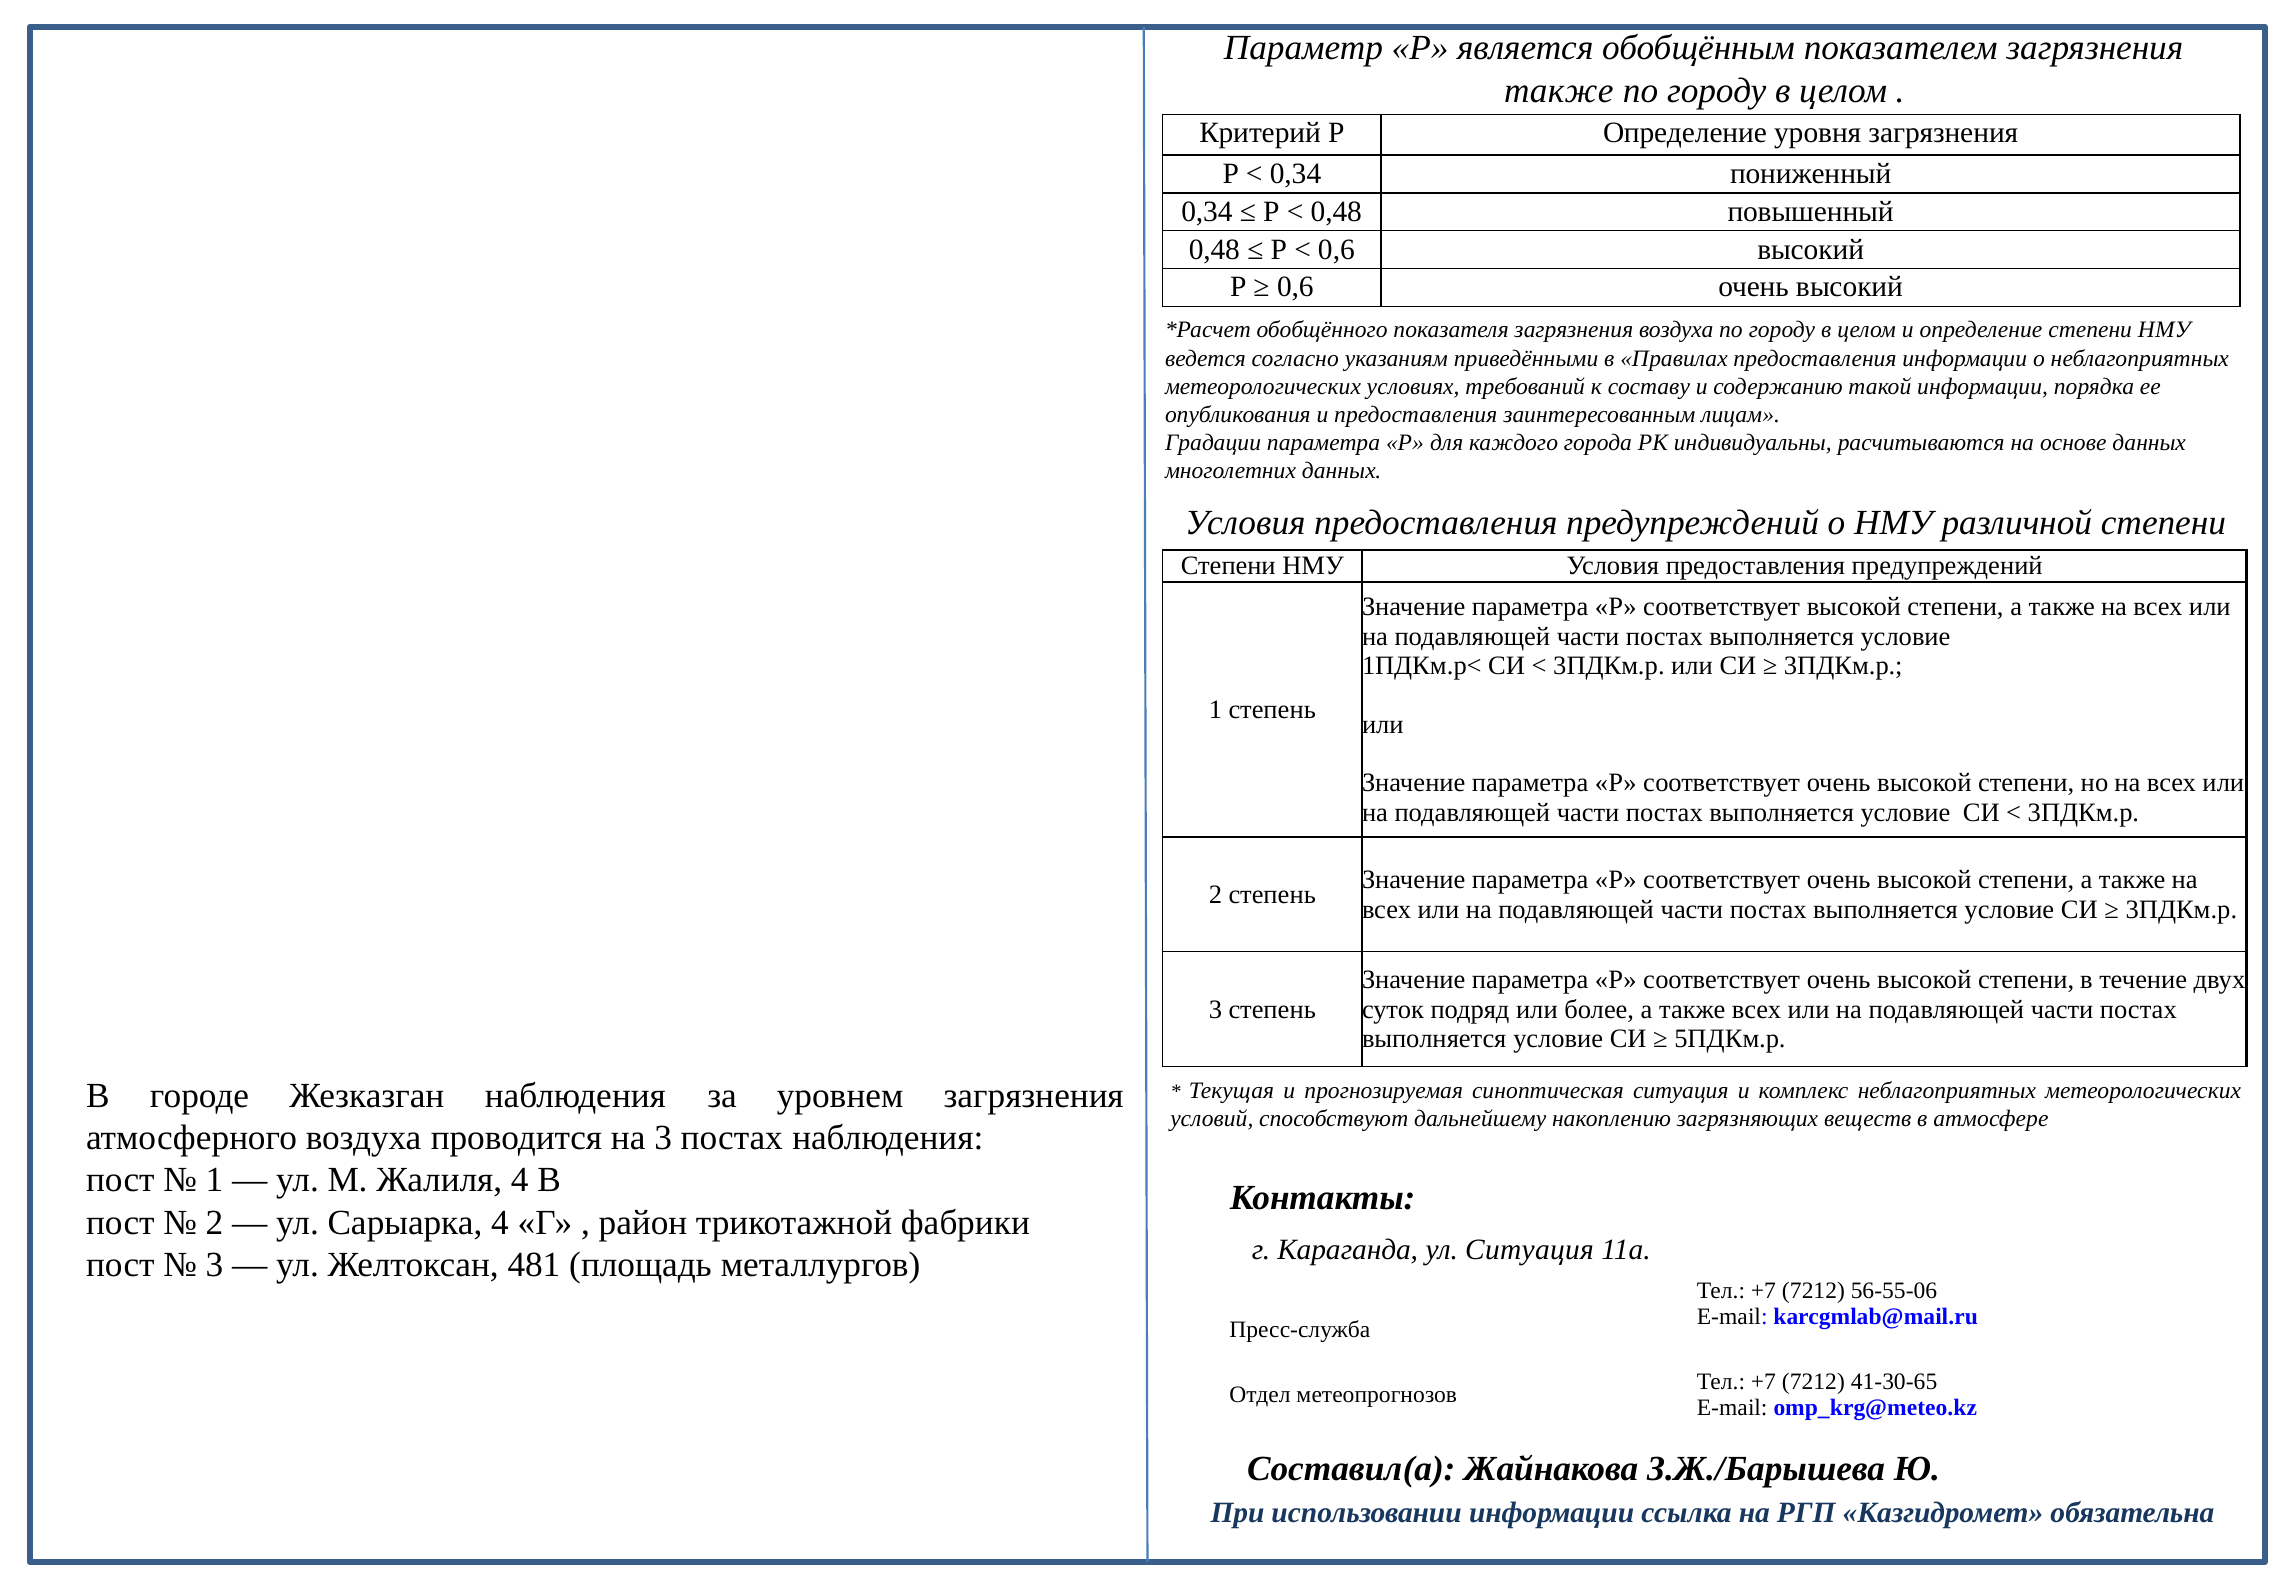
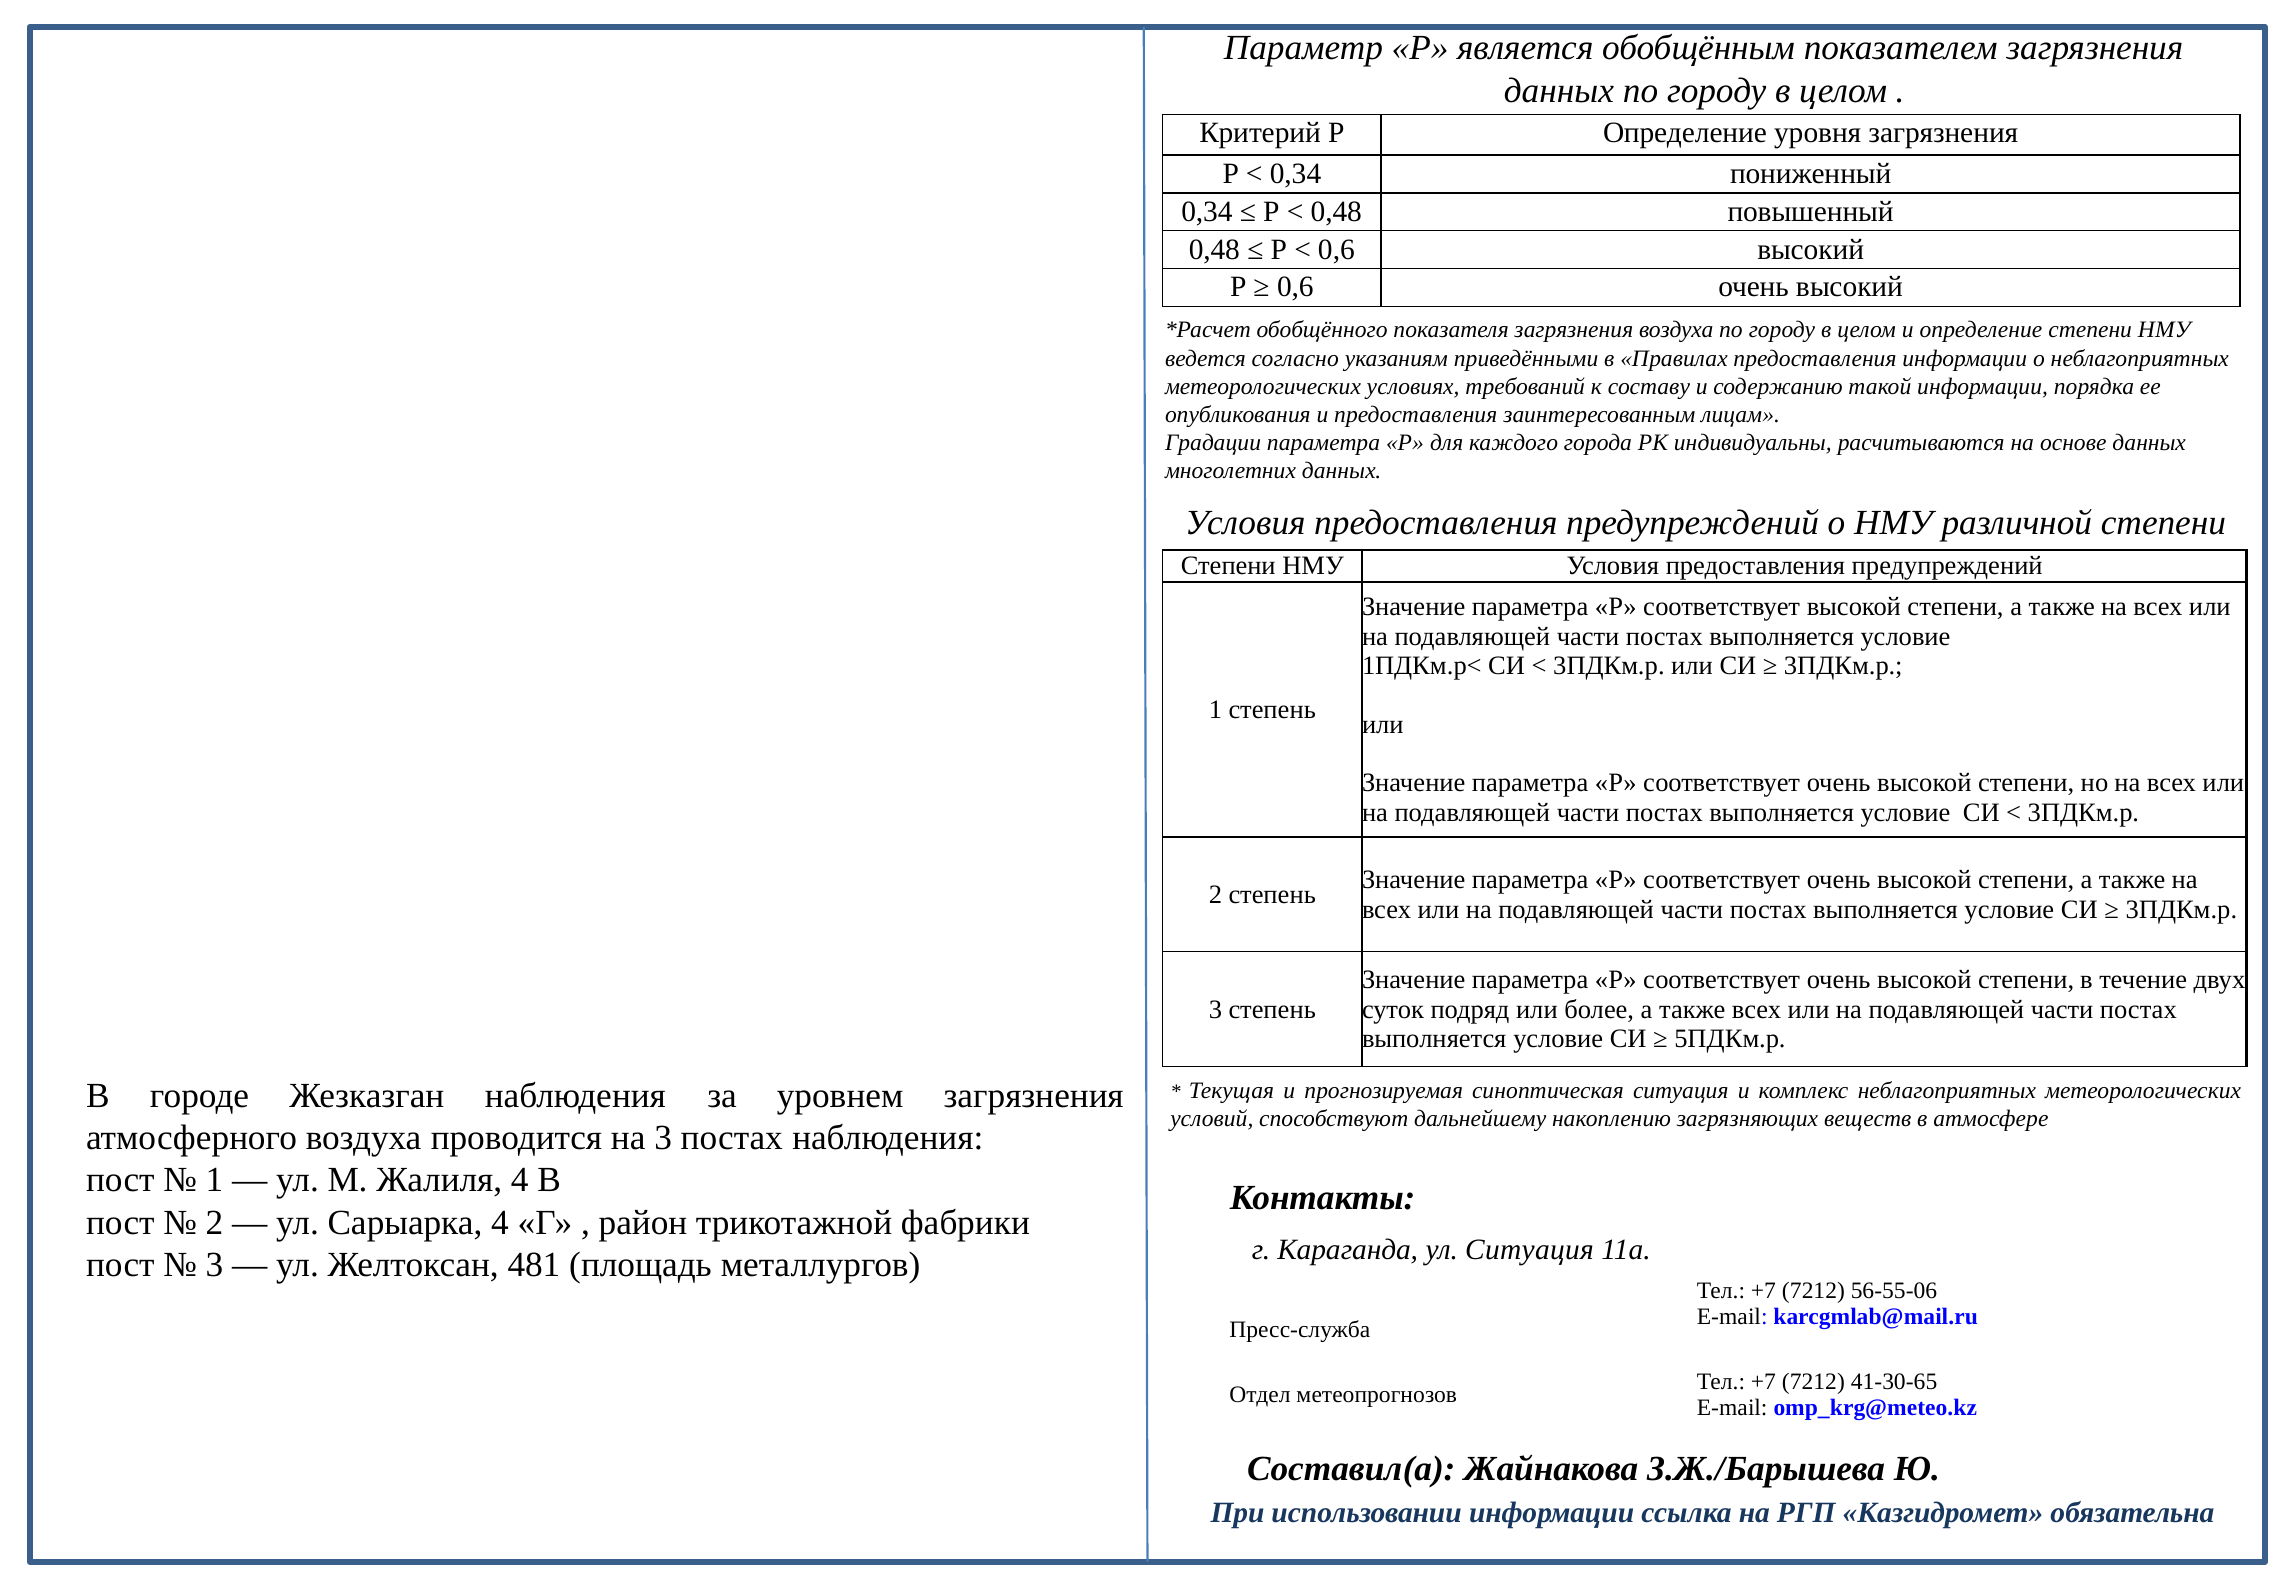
также: также -> данных (1559, 91)
